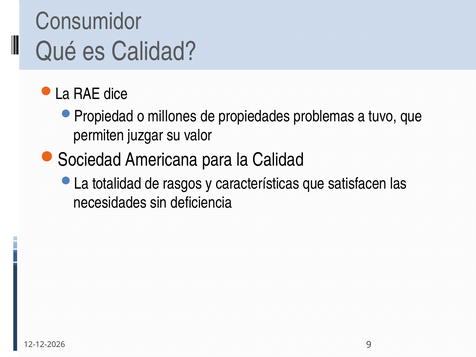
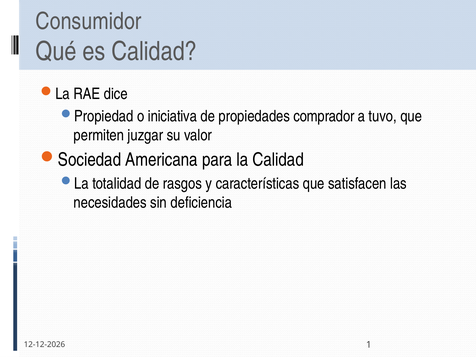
millones: millones -> iniciativa (172, 116)
problemas: problemas -> comprador (324, 116)
9: 9 -> 1 (369, 345)
